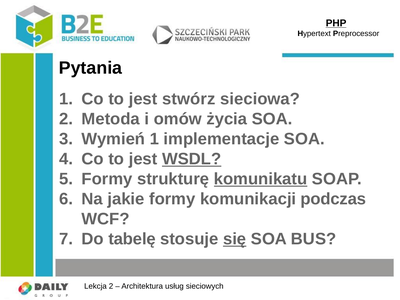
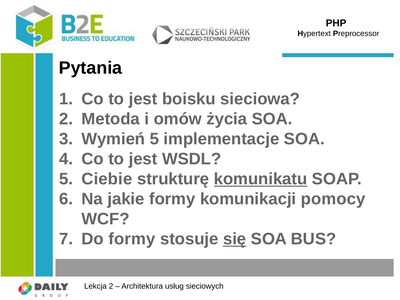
PHP underline: present -> none (336, 23)
stwórz: stwórz -> boisku (189, 99)
Wymień 1: 1 -> 5 (154, 139)
WSDL underline: present -> none (192, 159)
Formy: Formy -> Ciebie (107, 179)
podczas: podczas -> pomocy (333, 199)
Do tabelę: tabelę -> formy (132, 239)
